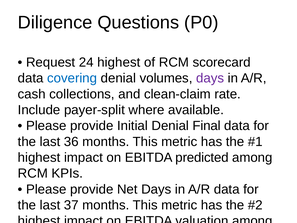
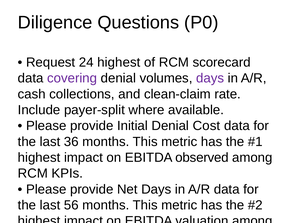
covering colour: blue -> purple (72, 78)
Denial Final: Final -> Cost (206, 126)
predicted: predicted -> observed (202, 157)
37: 37 -> 56 (71, 205)
